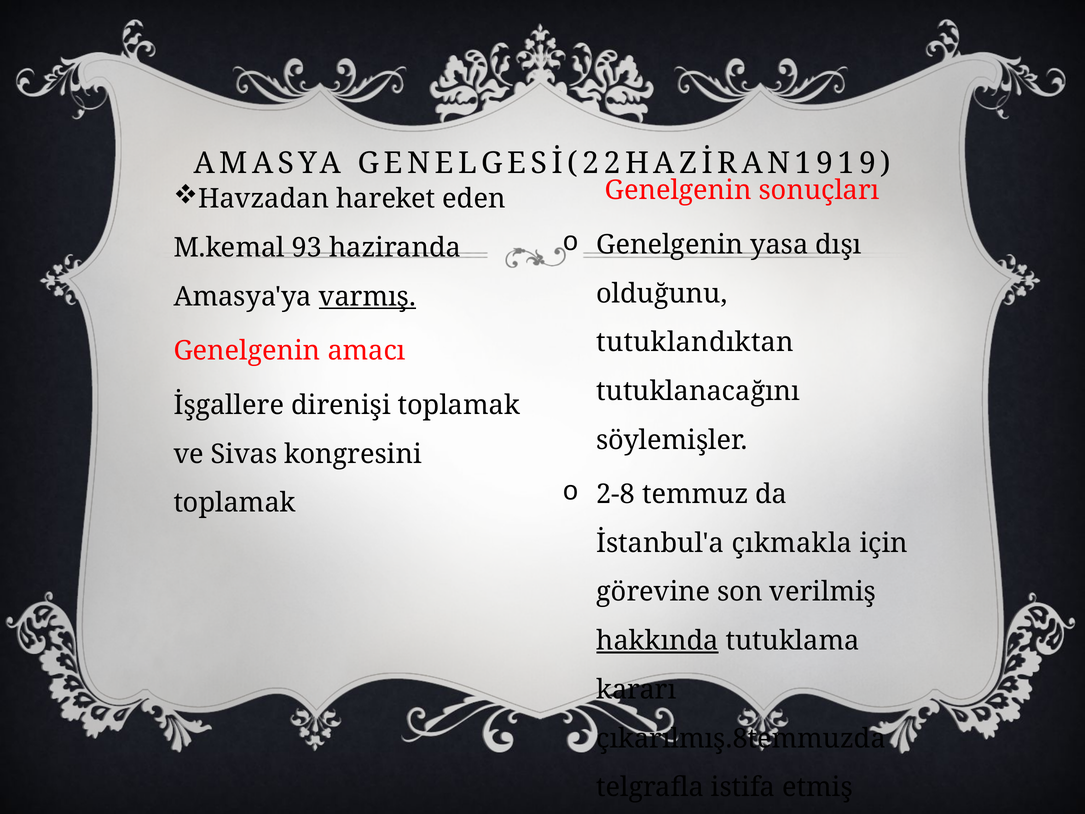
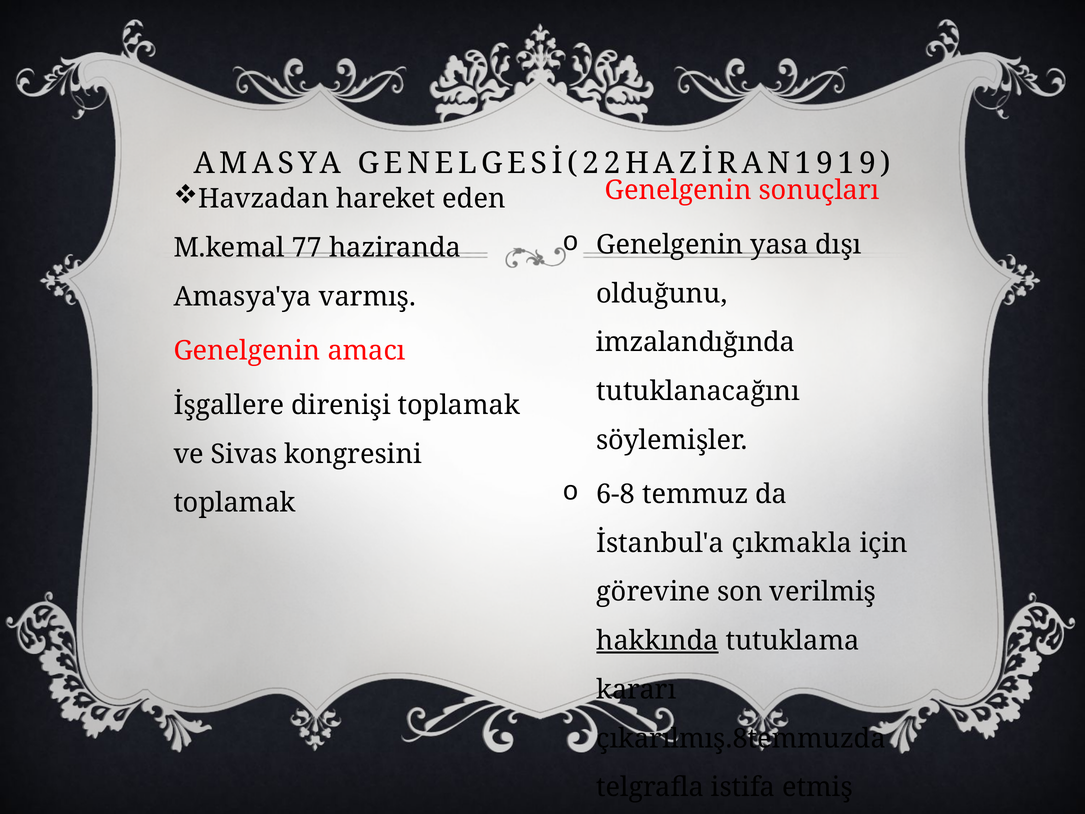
93: 93 -> 77 (307, 248)
varmış underline: present -> none (367, 297)
tutuklandıktan: tutuklandıktan -> imzalandığında (695, 342)
2-8: 2-8 -> 6-8 (616, 494)
